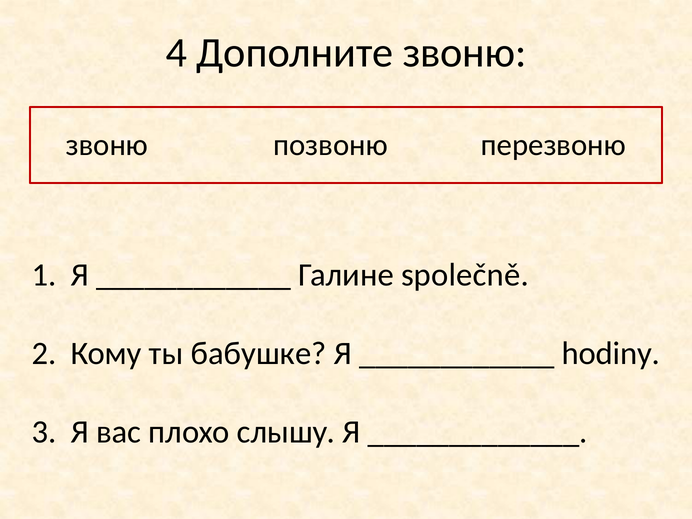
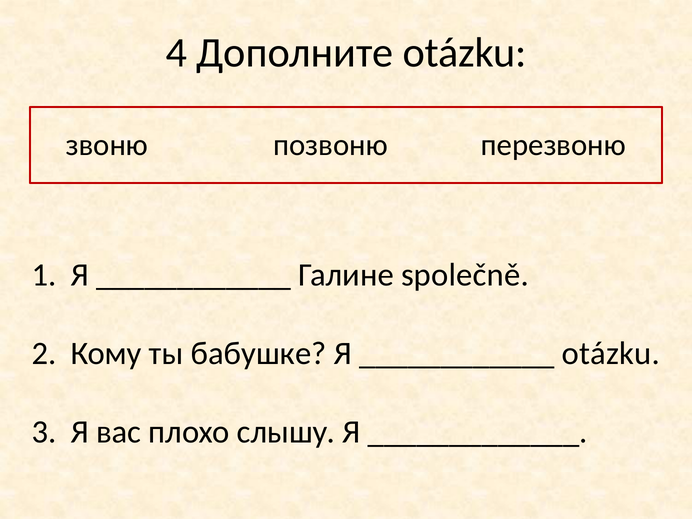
Дополните звоню: звоню -> otázku (465, 53)
hodiny: hodiny -> otázku (611, 353)
